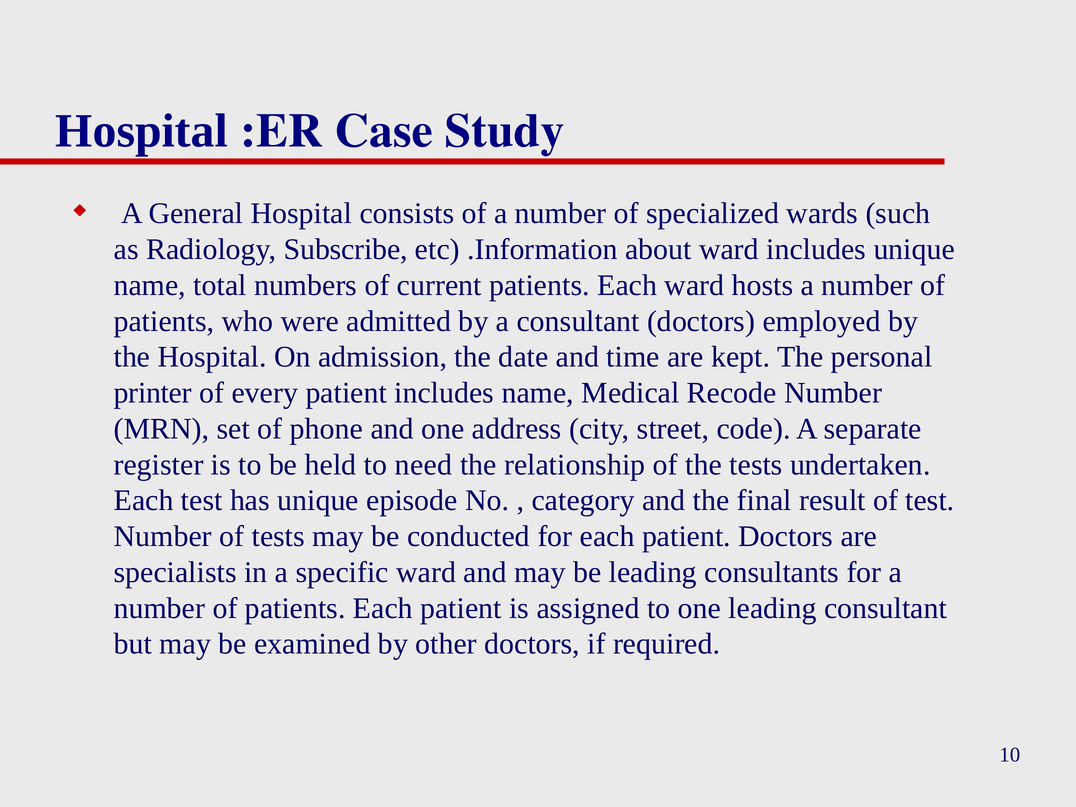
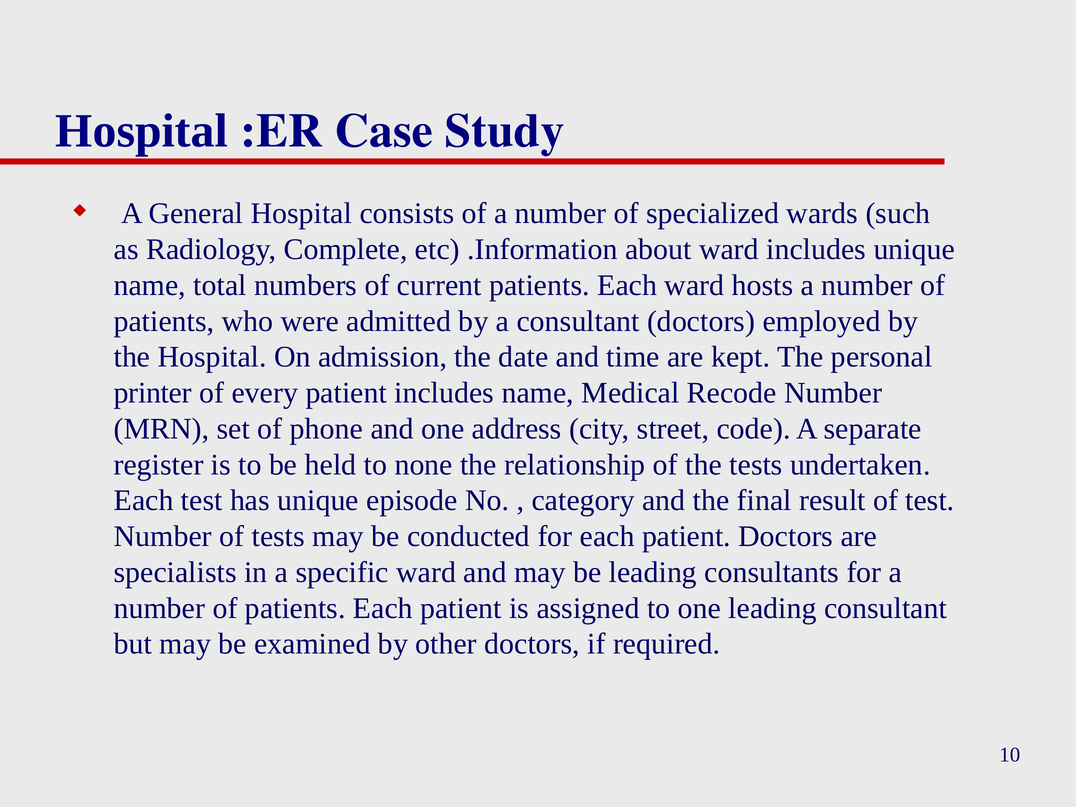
Subscribe: Subscribe -> Complete (346, 249)
need: need -> none (424, 465)
